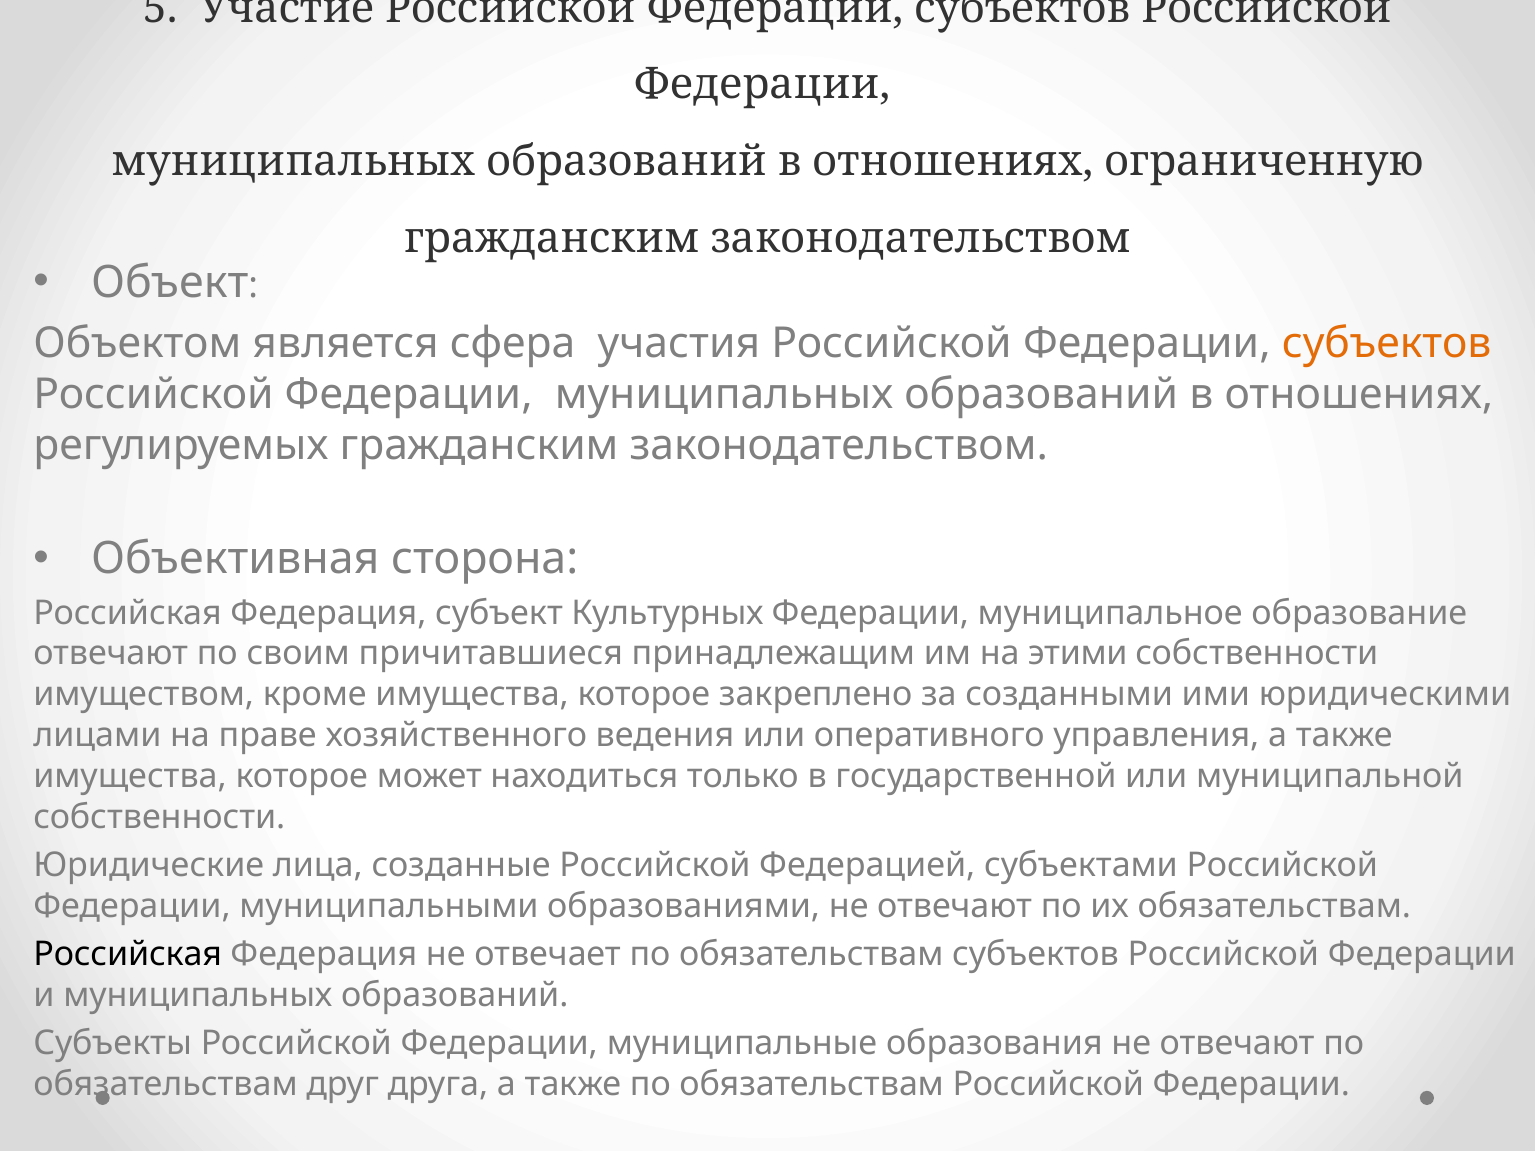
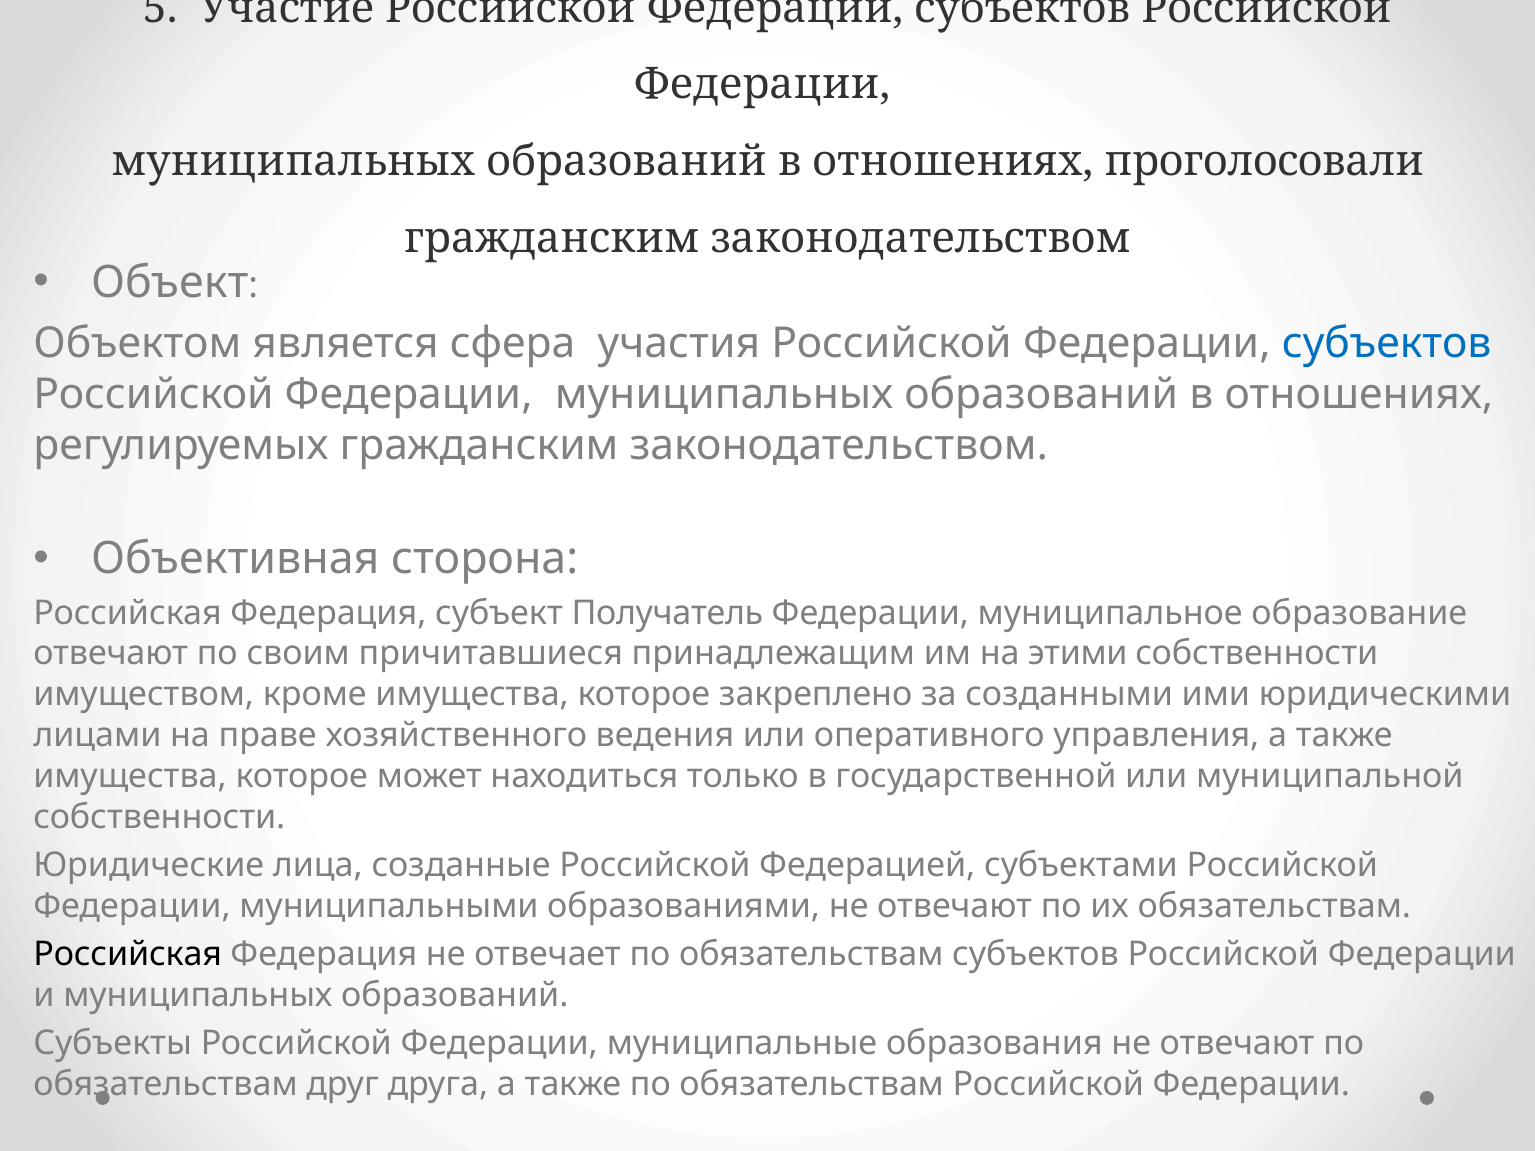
ограниченную: ограниченную -> проголосовали (1264, 162)
субъектов colour: orange -> blue (1387, 344)
Культурных: Культурных -> Получатель (667, 613)
